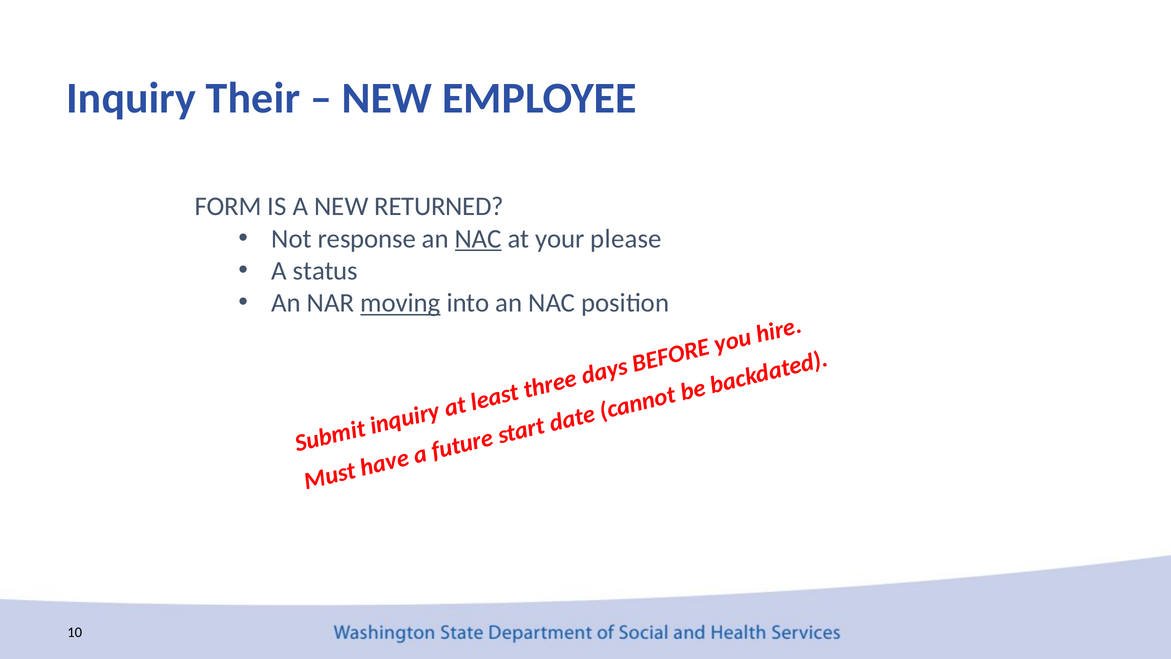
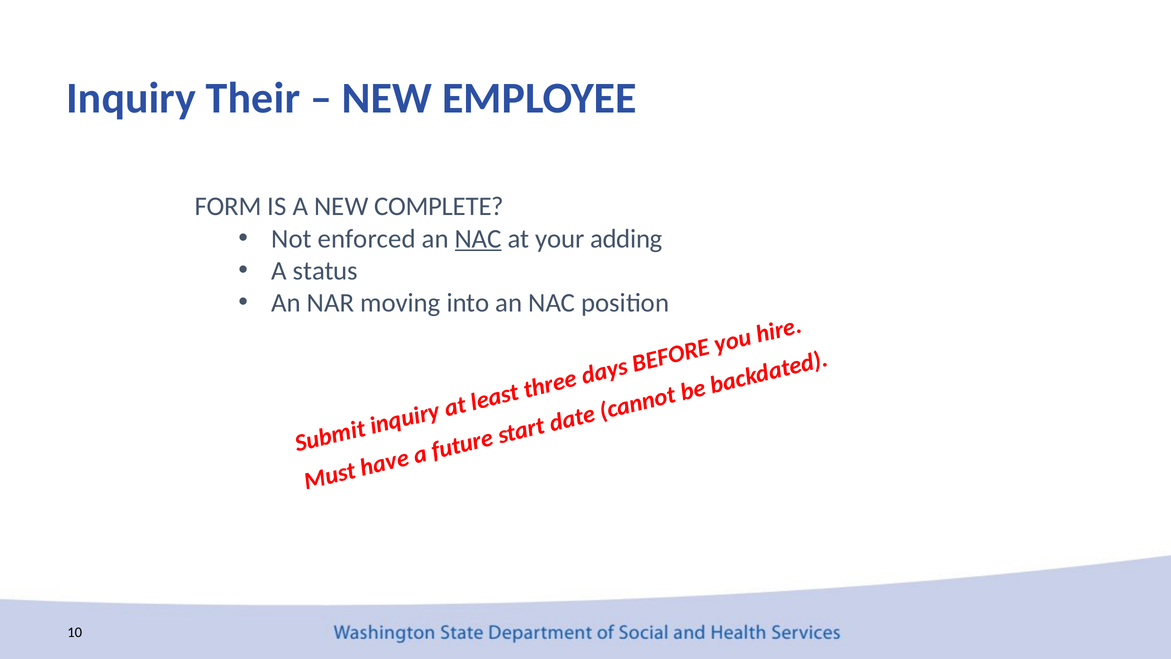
RETURNED: RETURNED -> COMPLETE (439, 206)
response: response -> enforced (367, 239)
please: please -> adding (626, 239)
moving underline: present -> none (400, 303)
